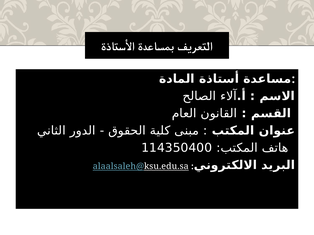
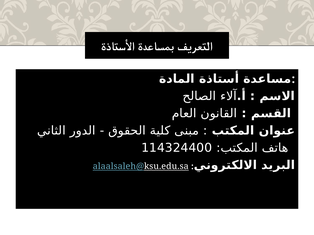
114350400: 114350400 -> 114324400 (177, 148)
